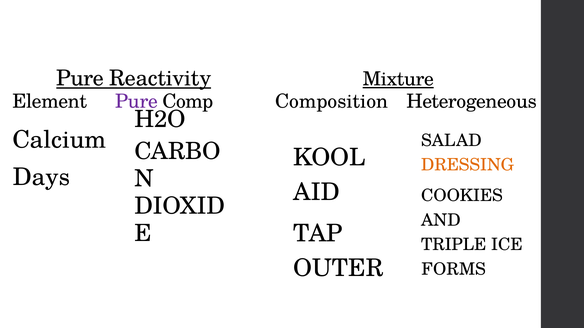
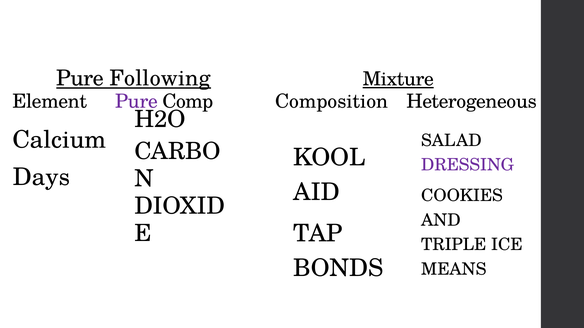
Reactivity: Reactivity -> Following (160, 79)
DRESSING colour: orange -> purple (468, 165)
OUTER: OUTER -> BONDS (338, 269)
FORMS: FORMS -> MEANS (454, 269)
